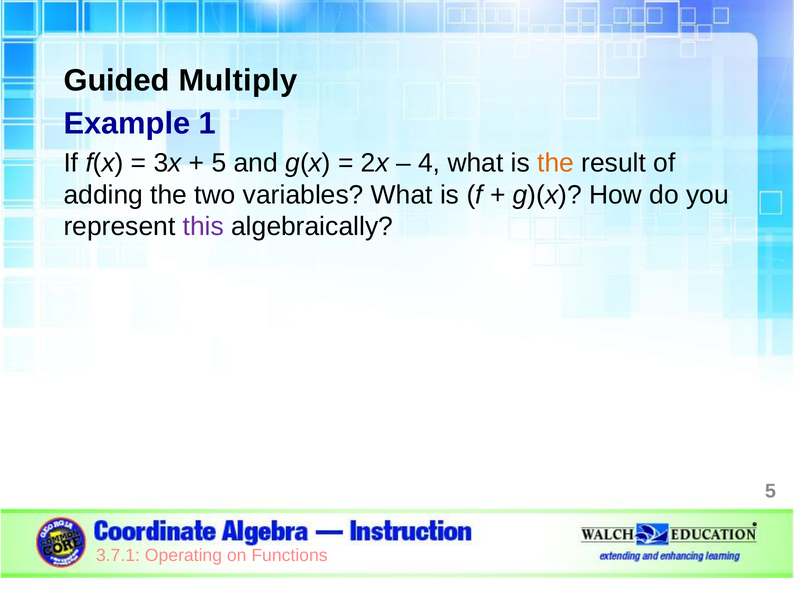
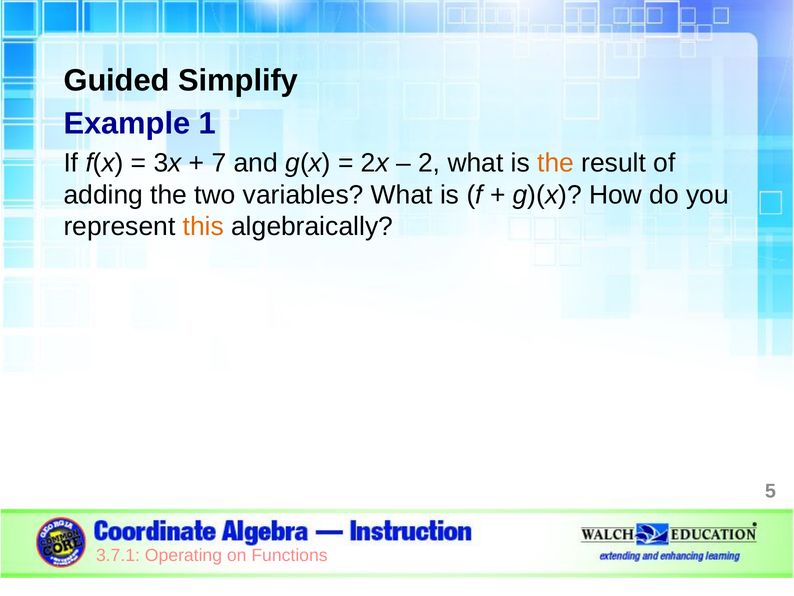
Multiply: Multiply -> Simplify (238, 80)
5: 5 -> 7 (219, 163)
4: 4 -> 2 (429, 163)
this colour: purple -> orange (203, 227)
